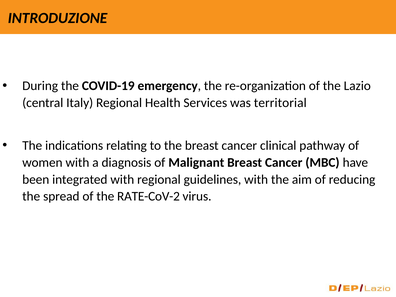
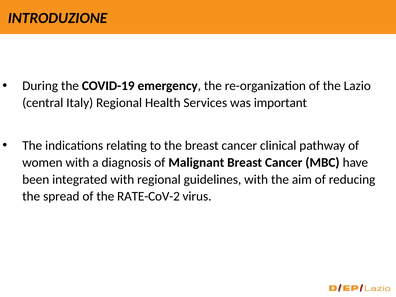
territorial: territorial -> important (280, 103)
